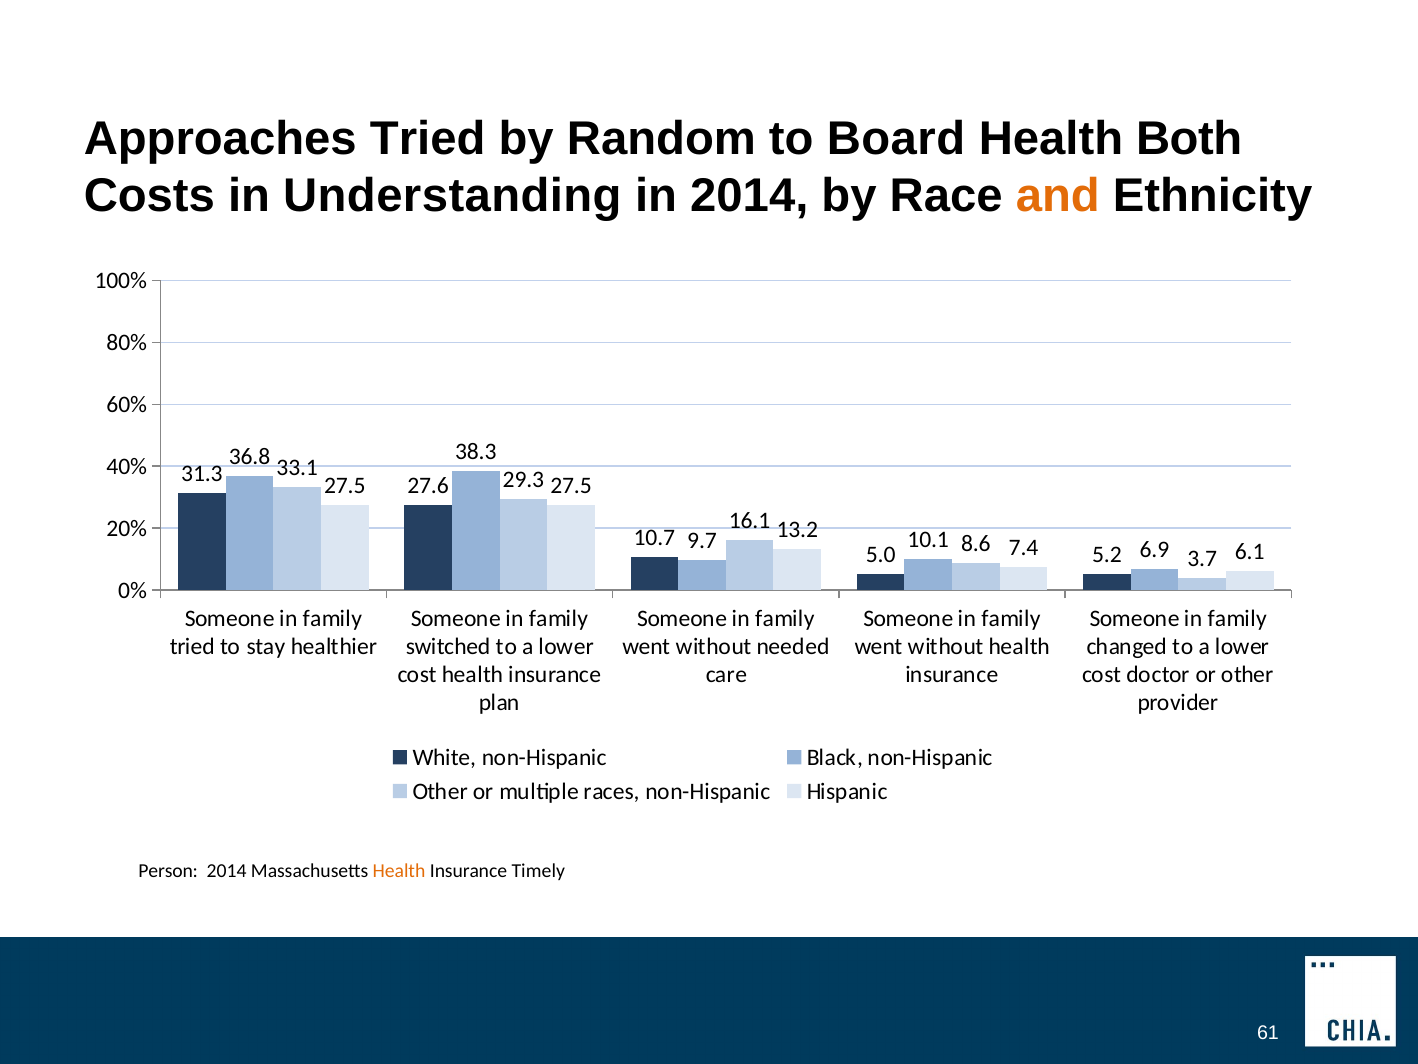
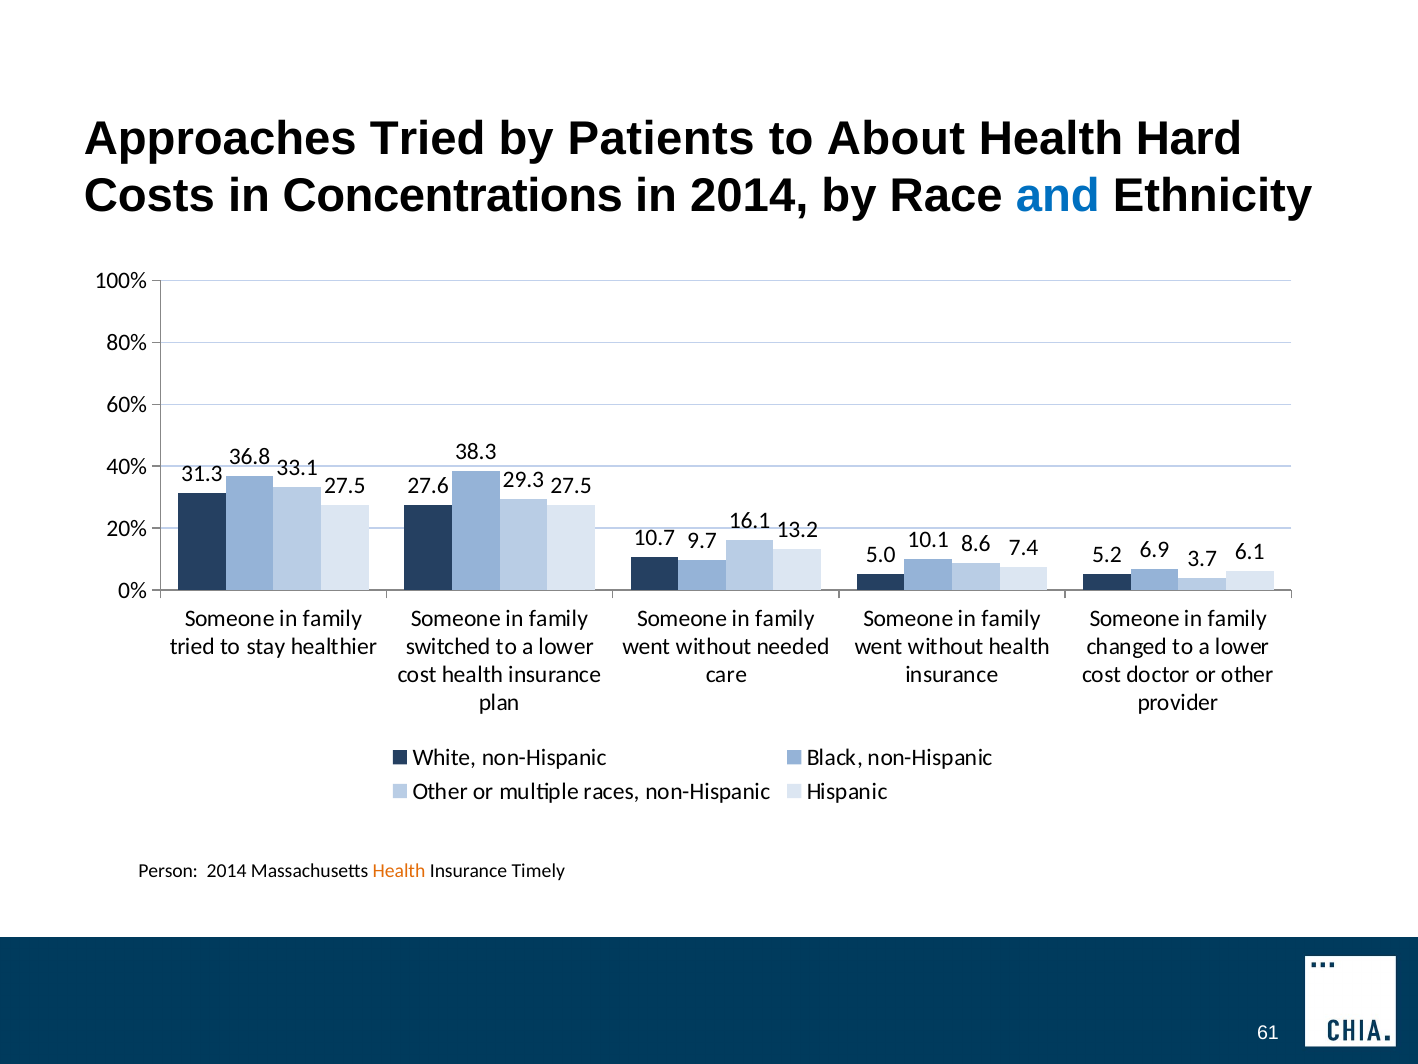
Random: Random -> Patients (661, 139)
Board: Board -> About (896, 139)
Both: Both -> Hard (1189, 139)
Understanding: Understanding -> Concentrations (453, 196)
and colour: orange -> blue (1058, 196)
